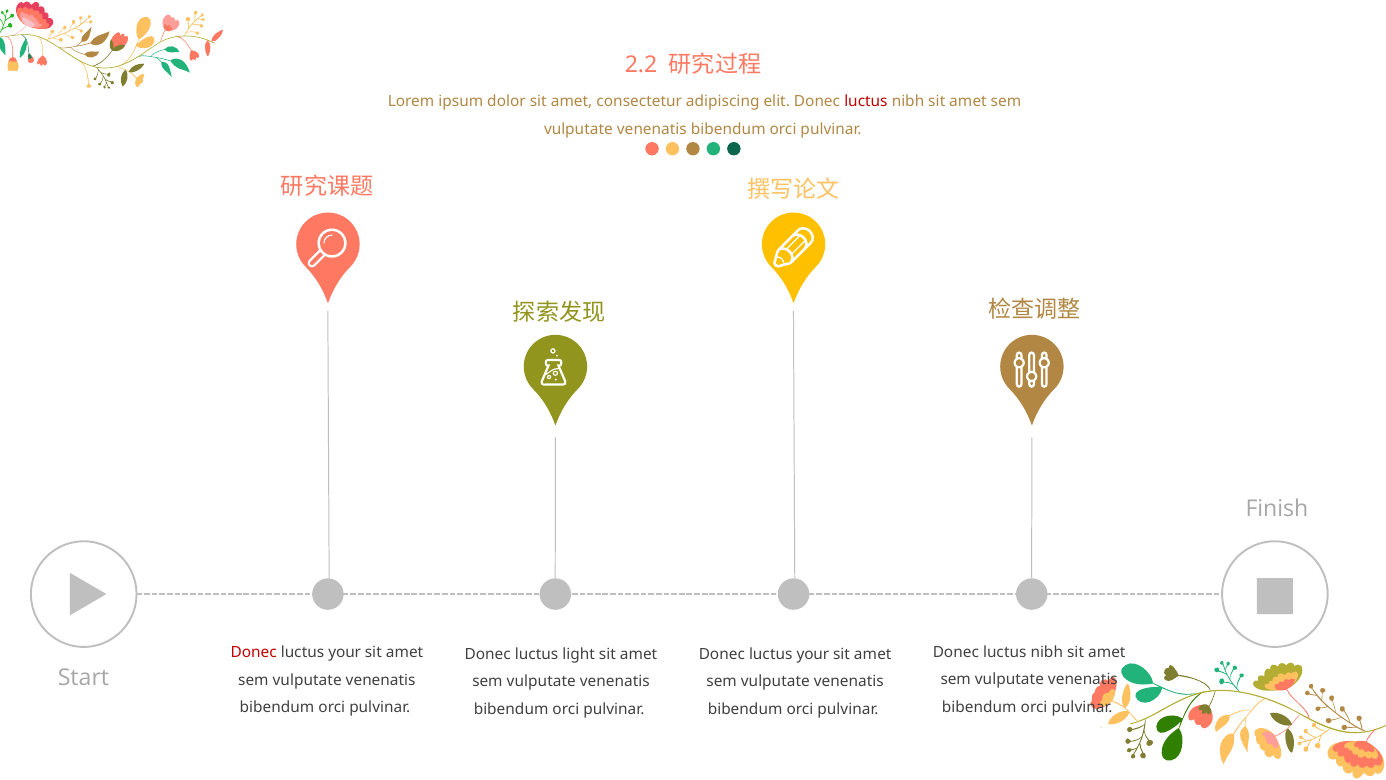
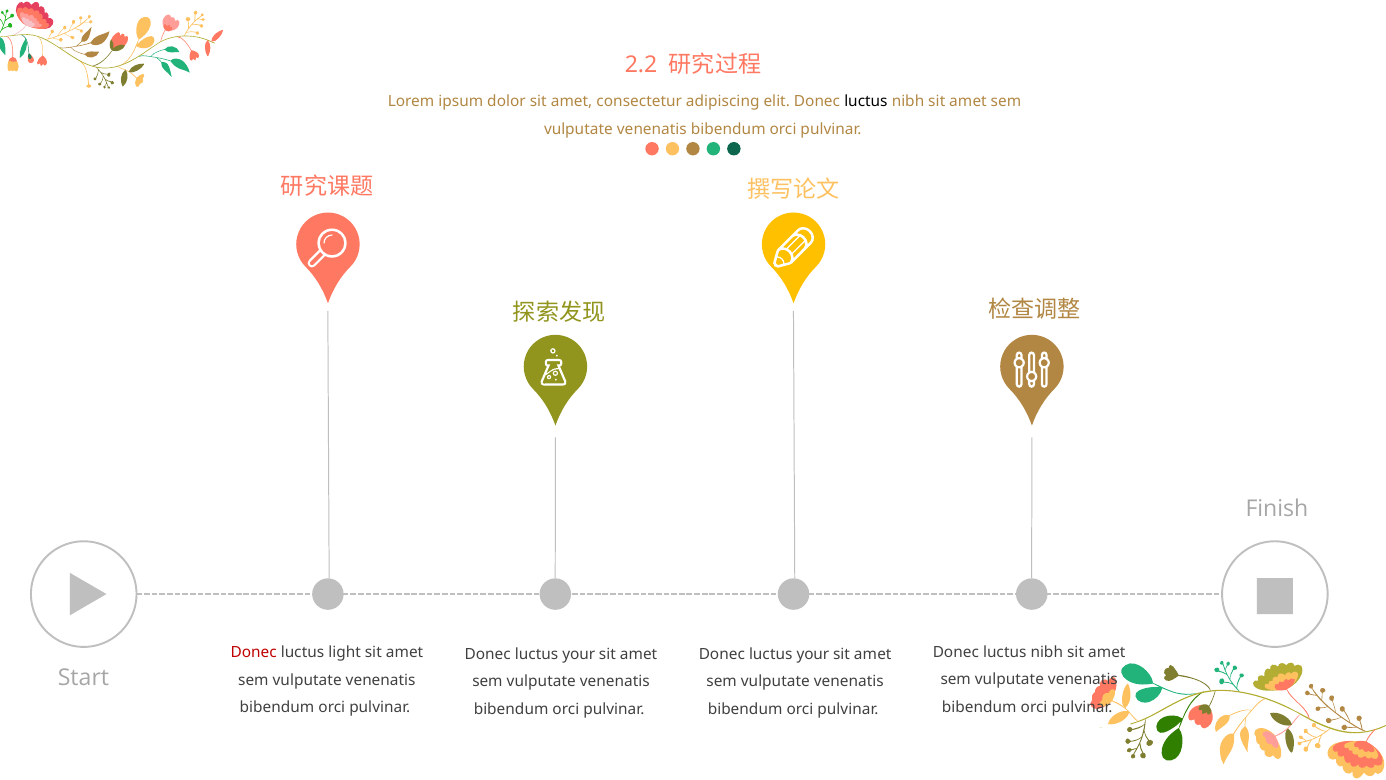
luctus colour: red -> black (866, 102)
your: your -> light (345, 652)
light: light -> your (579, 654)
